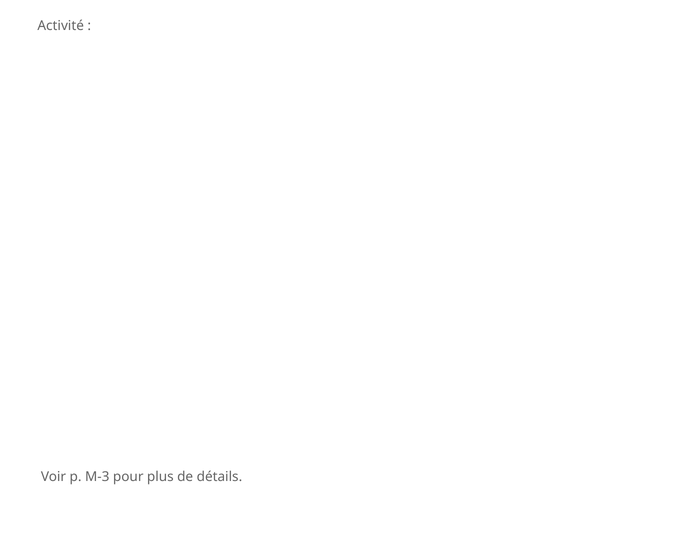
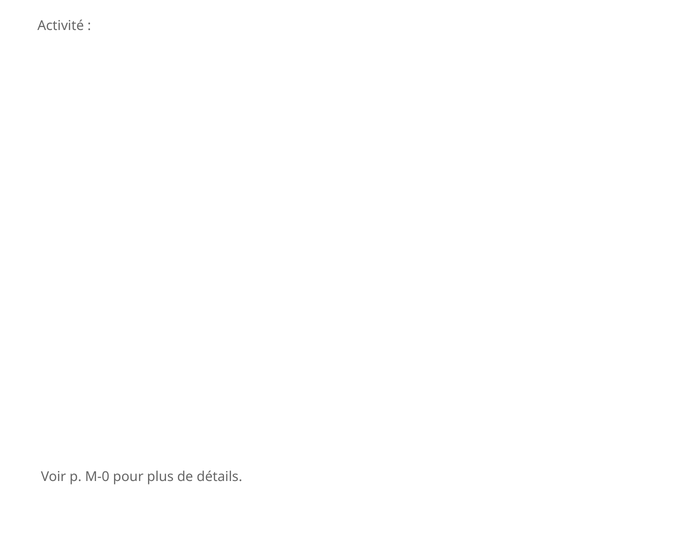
M-3: M-3 -> M-0 (97, 477)
